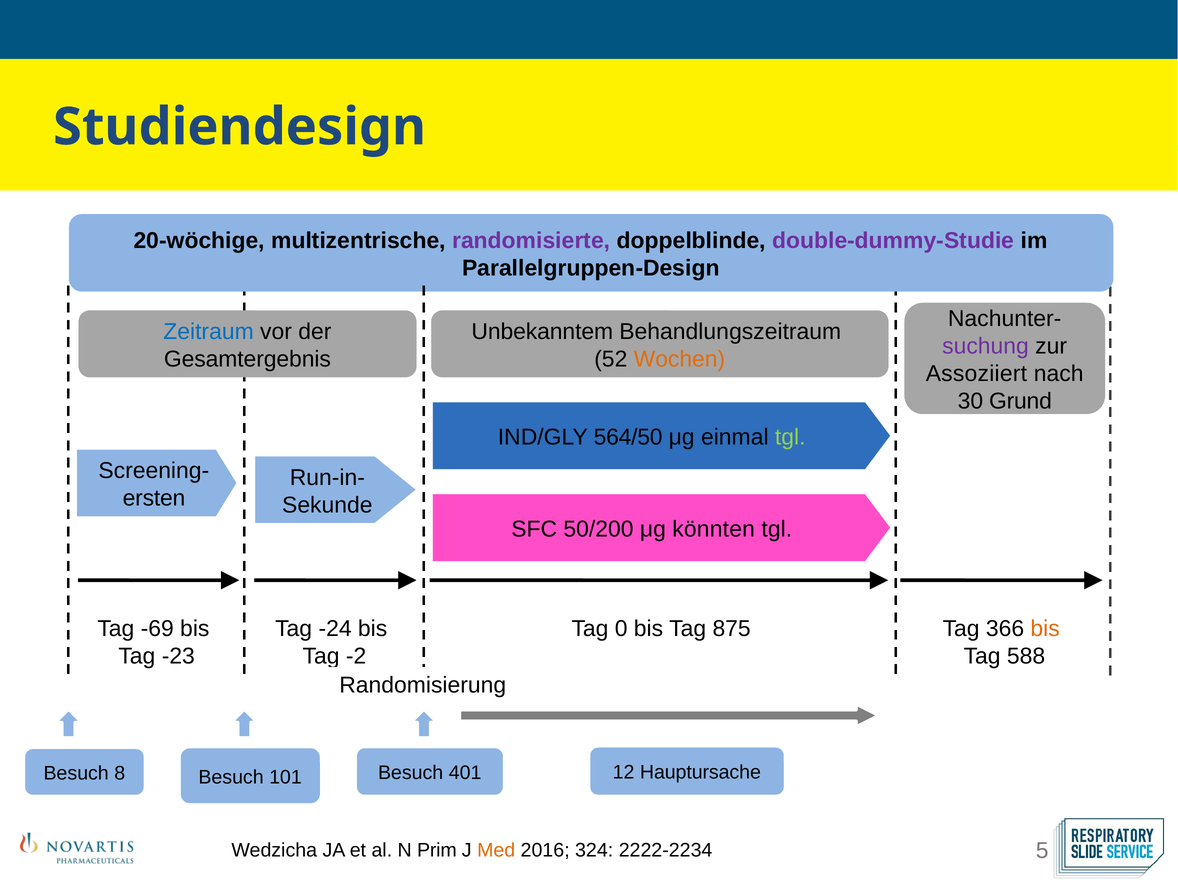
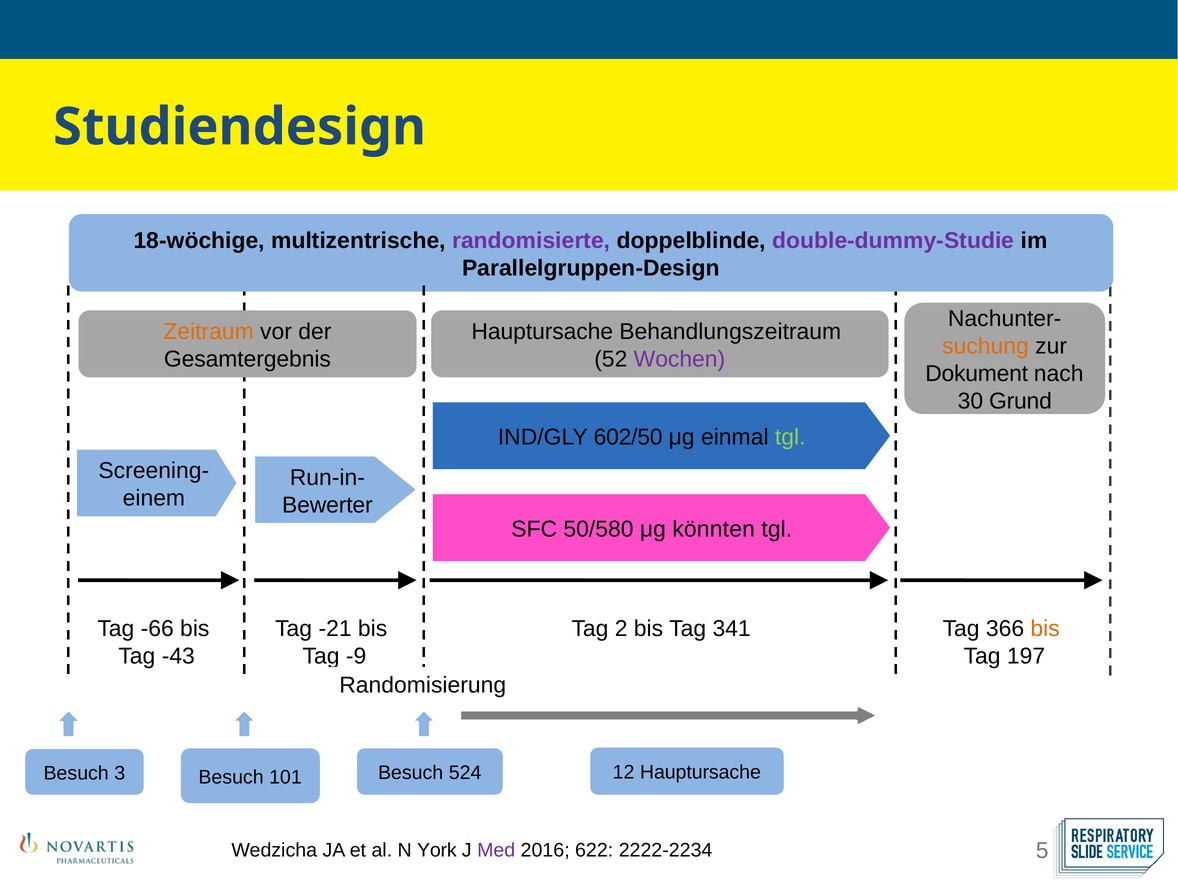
20-wöchige: 20-wöchige -> 18-wöchige (199, 241)
Zeitraum colour: blue -> orange (209, 332)
Unbekanntem: Unbekanntem -> Hauptursache (542, 332)
suchung colour: purple -> orange (985, 346)
Wochen colour: orange -> purple (679, 359)
Assoziiert: Assoziiert -> Dokument (977, 374)
564/50: 564/50 -> 602/50 (628, 437)
ersten: ersten -> einem (154, 498)
Sekunde: Sekunde -> Bewerter (327, 505)
50/200: 50/200 -> 50/580 (599, 529)
-69: -69 -> -66 (157, 628)
-24: -24 -> -21 (335, 628)
0: 0 -> 2 (621, 628)
875: 875 -> 341 (732, 628)
-23: -23 -> -43 (178, 656)
-2: -2 -> -9 (356, 656)
588: 588 -> 197 (1026, 656)
401: 401 -> 524 (465, 772)
8: 8 -> 3 (120, 773)
Prim: Prim -> York (437, 850)
Med colour: orange -> purple (496, 850)
324: 324 -> 622 (594, 850)
